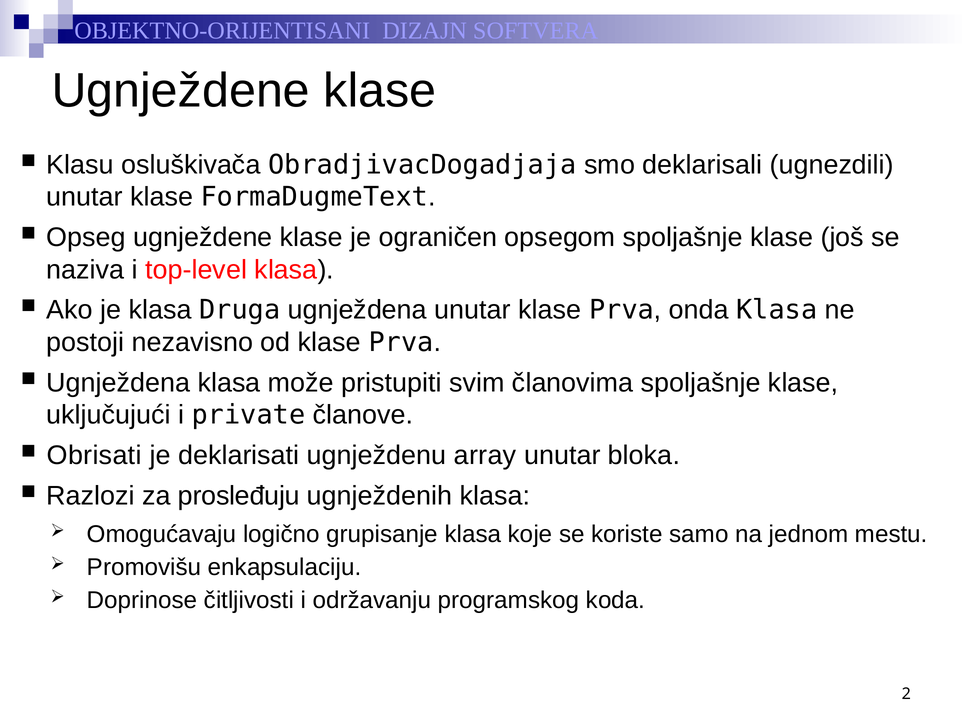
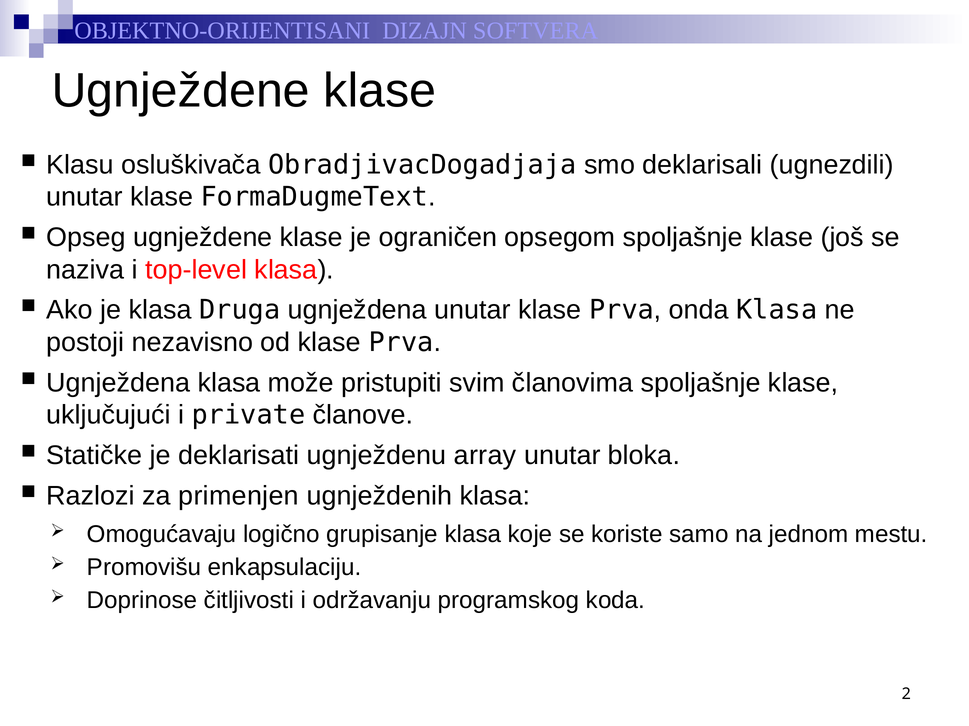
Obrisati: Obrisati -> Statičke (94, 456)
prosleđuju: prosleđuju -> primenjen (239, 496)
